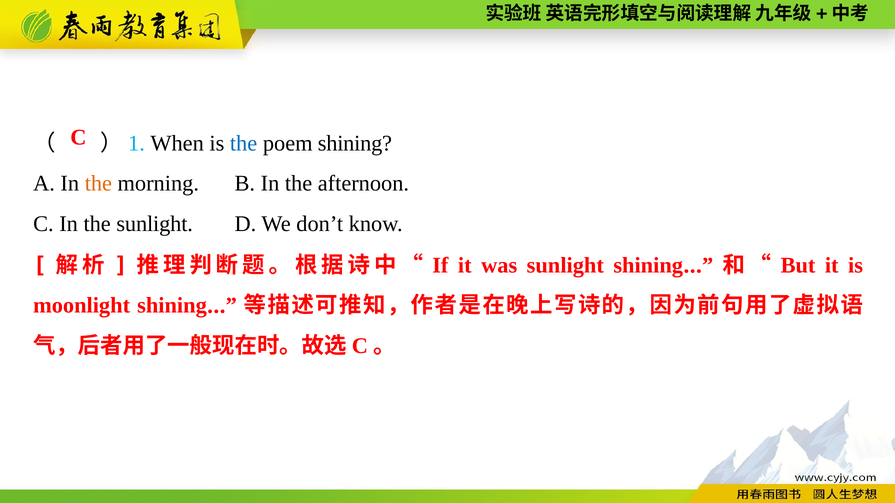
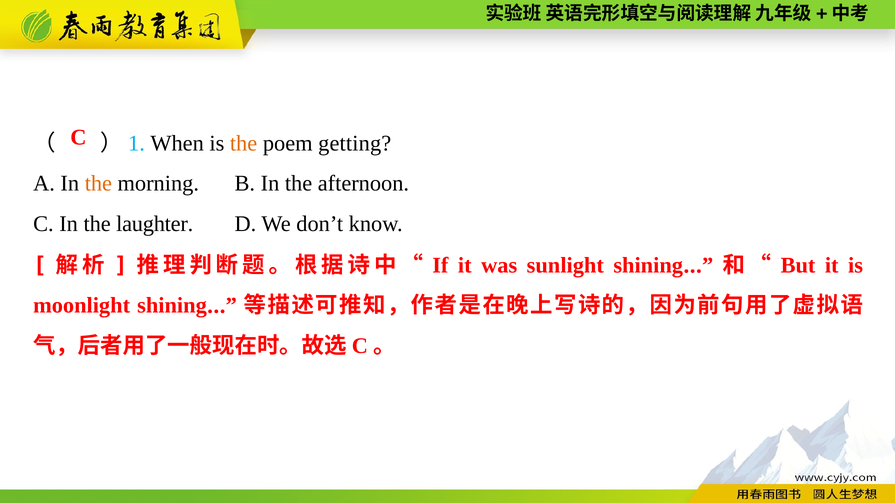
the colour: blue -> orange (244, 143)
poem shining: shining -> getting (355, 143)
the sunlight: sunlight -> laughter (155, 224)
